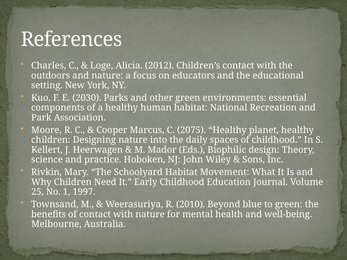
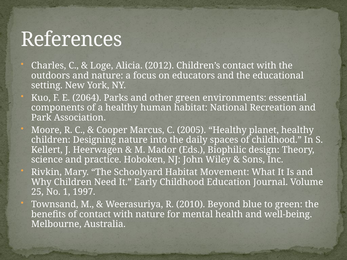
2030: 2030 -> 2064 (87, 98)
2075: 2075 -> 2005 (192, 130)
